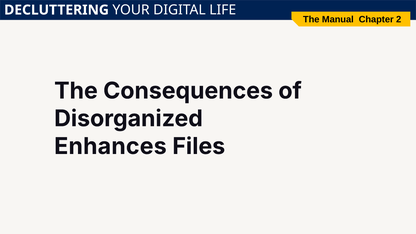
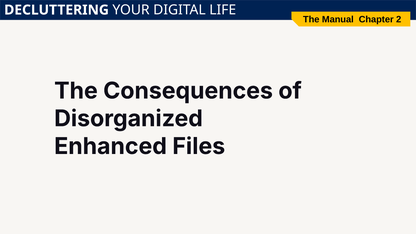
Enhances: Enhances -> Enhanced (111, 146)
